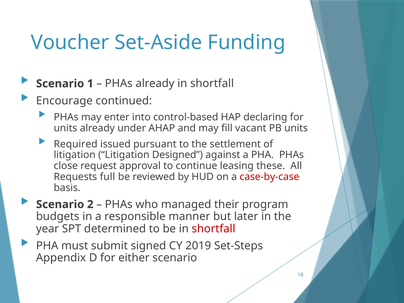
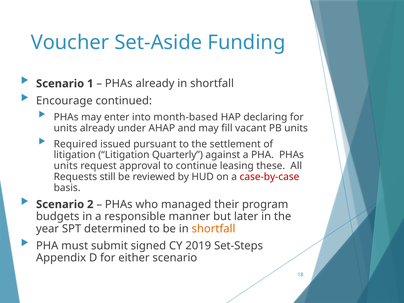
control-based: control-based -> month-based (186, 117)
Designed: Designed -> Quarterly (177, 155)
close: close -> units (66, 166)
full: full -> still (108, 177)
shortfall colour: red -> orange (214, 229)
